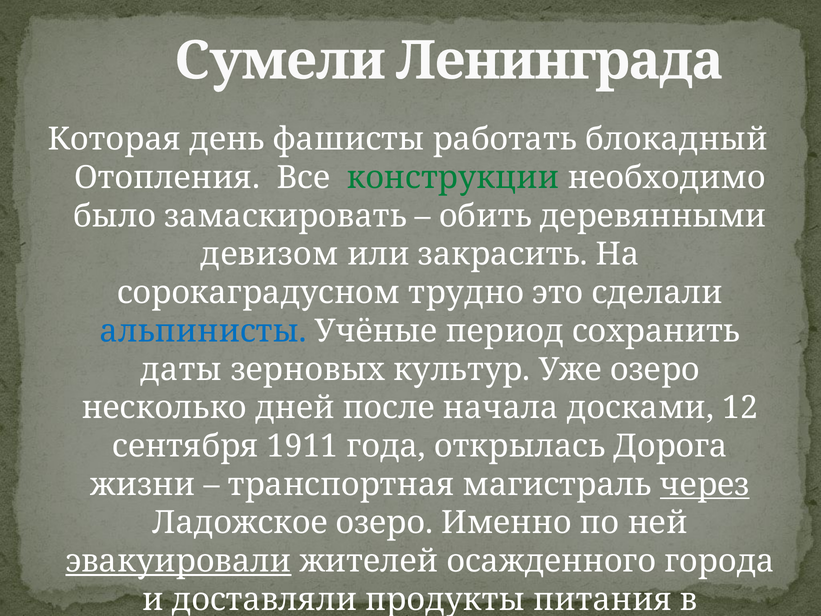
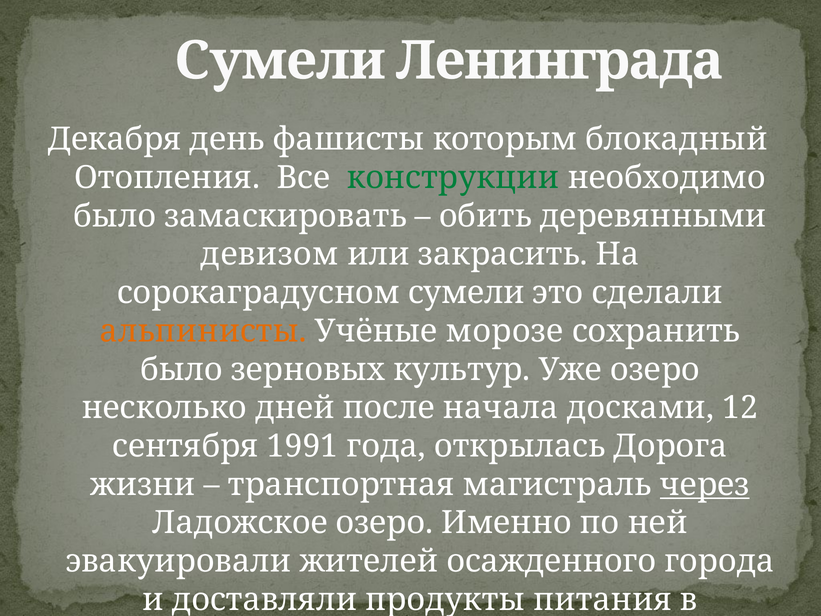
Которая: Которая -> Декабря (115, 139)
работать: работать -> которым (505, 139)
сорокаградусном трудно: трудно -> сумели (466, 293)
альпинисты colour: blue -> orange (203, 331)
период: период -> морозе (505, 331)
даты: даты -> было (181, 369)
1911: 1911 -> 1991 (303, 446)
эвакуировали underline: present -> none (178, 561)
